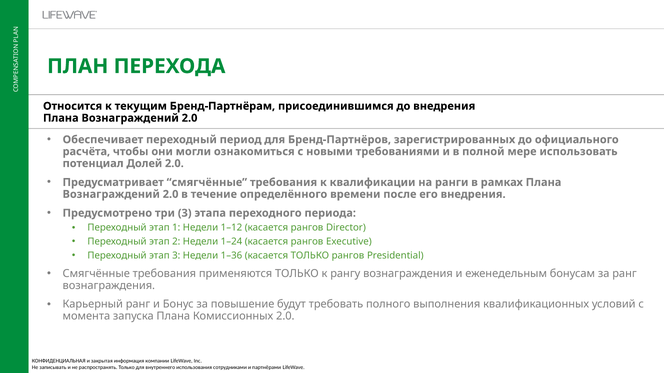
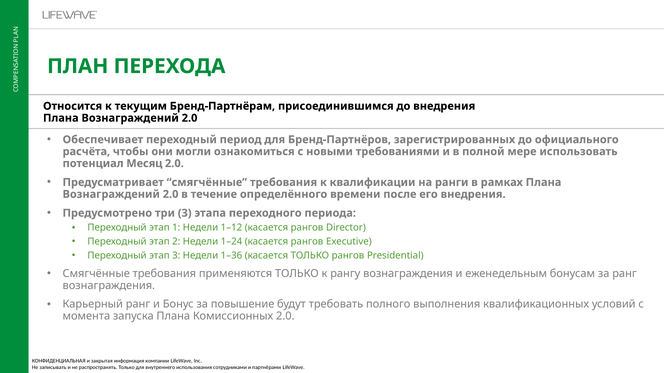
Долей: Долей -> Месяц (144, 164)
